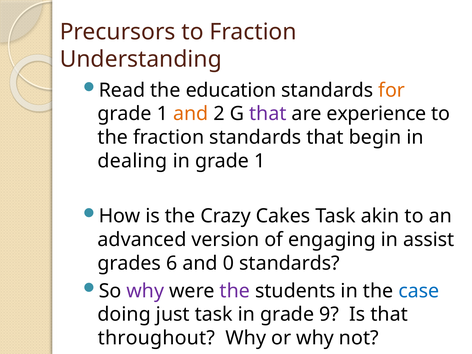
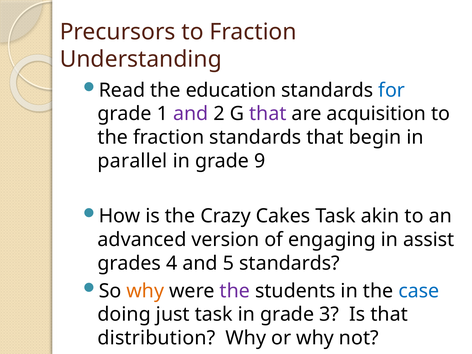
for colour: orange -> blue (392, 90)
and colour: orange -> purple (191, 114)
experience: experience -> acquisition (376, 114)
dealing: dealing -> parallel (132, 161)
in grade 1: 1 -> 9 (260, 161)
6: 6 -> 4 (172, 263)
0: 0 -> 5 (228, 263)
why colour: purple -> orange (145, 291)
9: 9 -> 3 (329, 314)
throughout: throughout -> distribution (156, 338)
